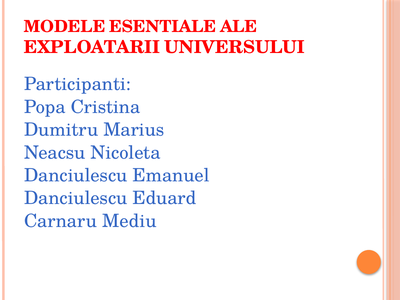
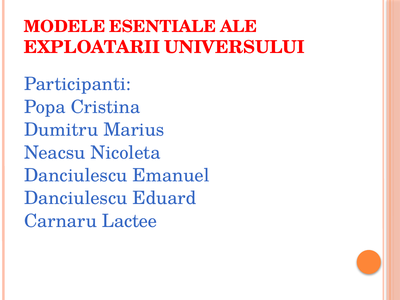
Mediu: Mediu -> Lactee (130, 221)
